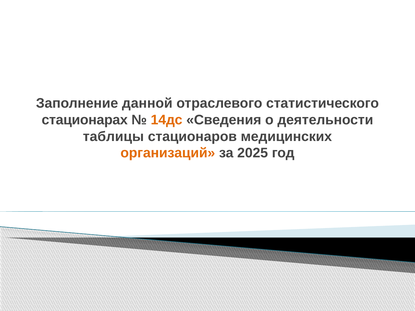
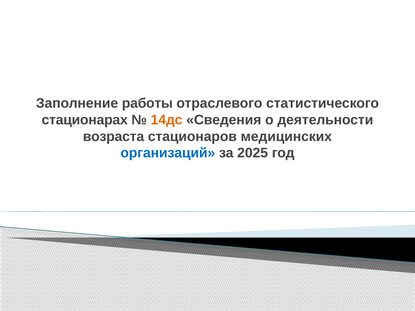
данной: данной -> работы (147, 103)
таблицы: таблицы -> возраста (113, 137)
организаций colour: orange -> blue (168, 153)
